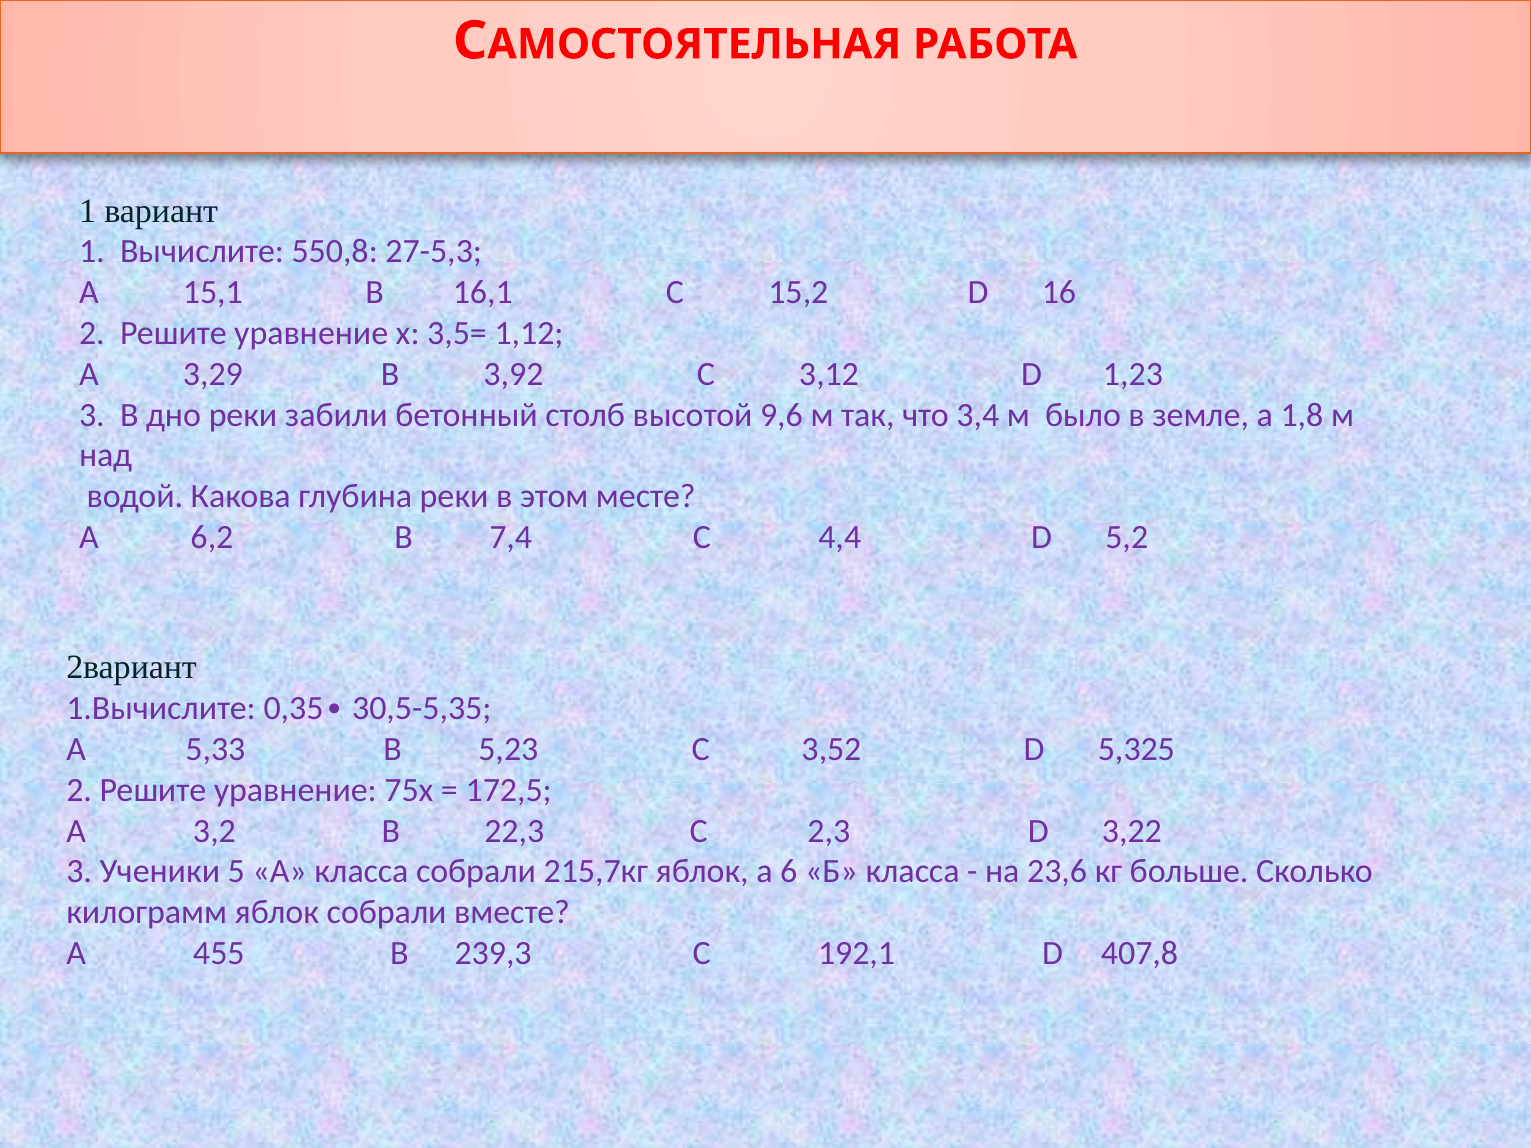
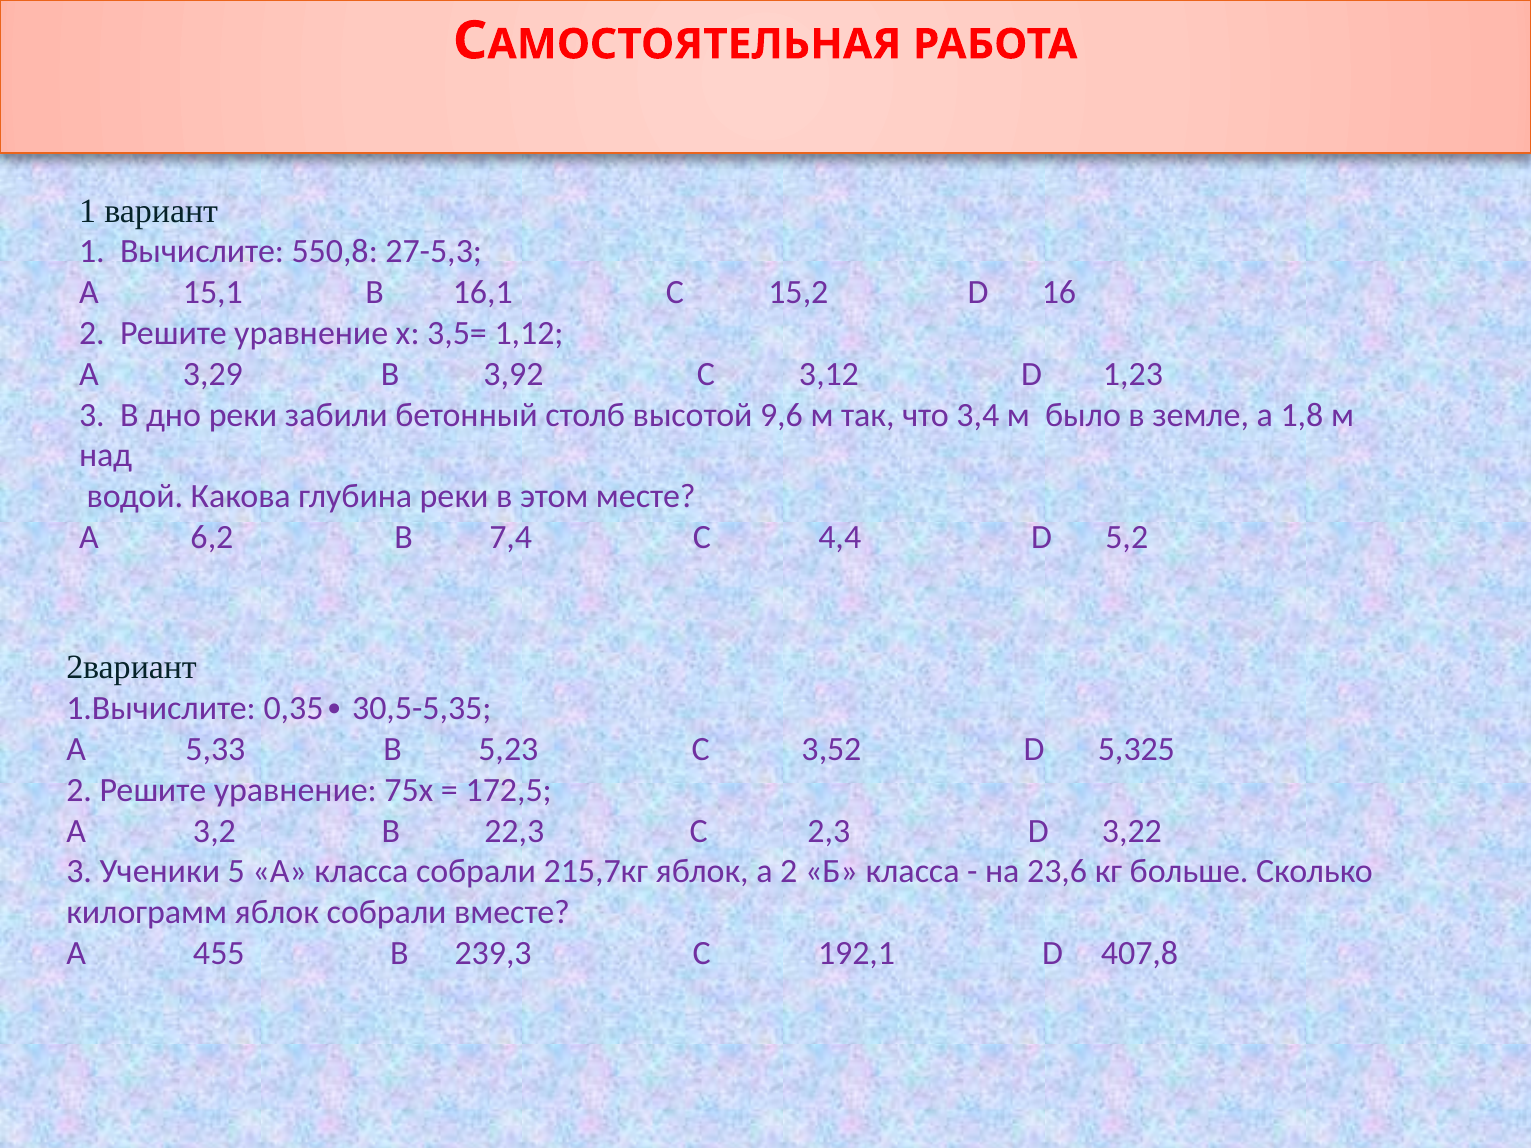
а 6: 6 -> 2 (789, 872)
